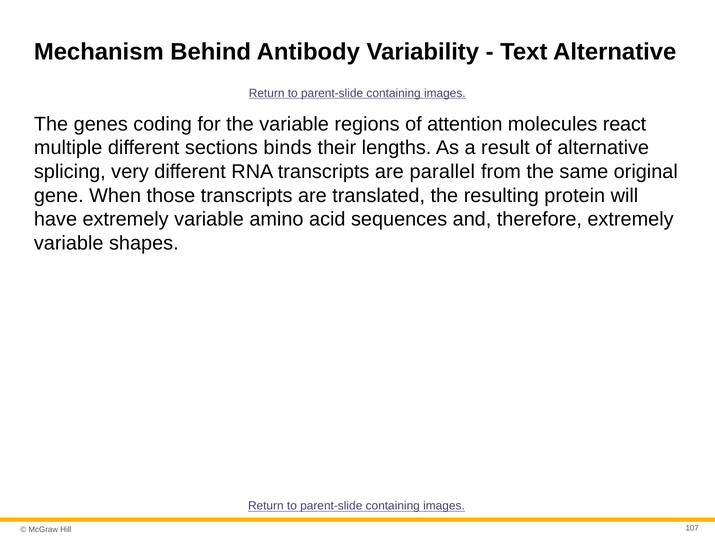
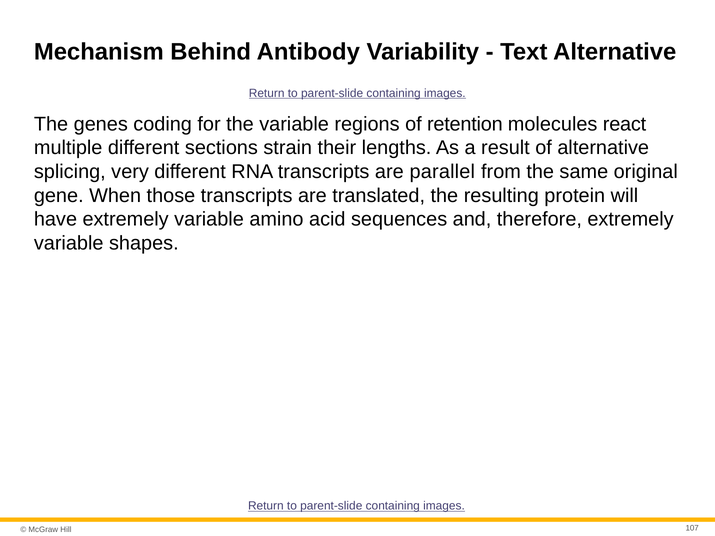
attention: attention -> retention (465, 124)
binds: binds -> strain (288, 148)
